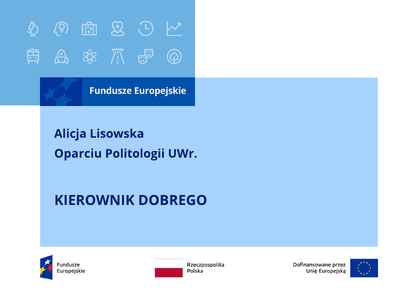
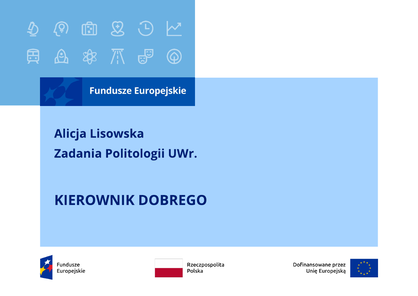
Oparciu: Oparciu -> Zadania (78, 153)
